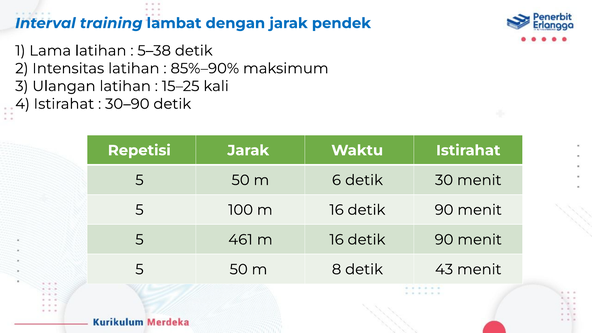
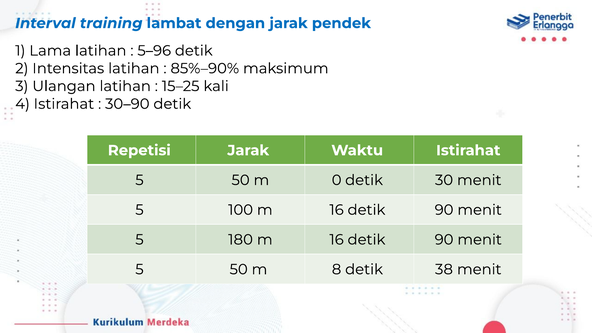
5–38: 5–38 -> 5–96 (154, 51)
6: 6 -> 0 (337, 180)
461: 461 -> 180 (241, 240)
43: 43 -> 38 (444, 269)
